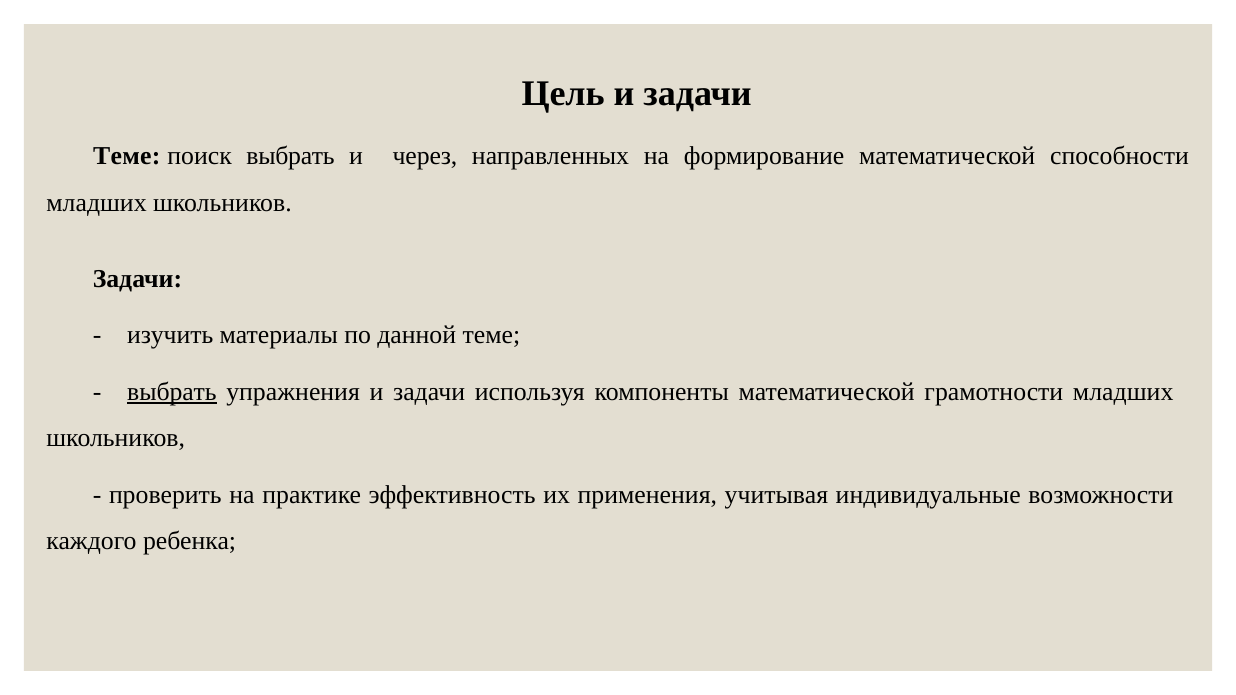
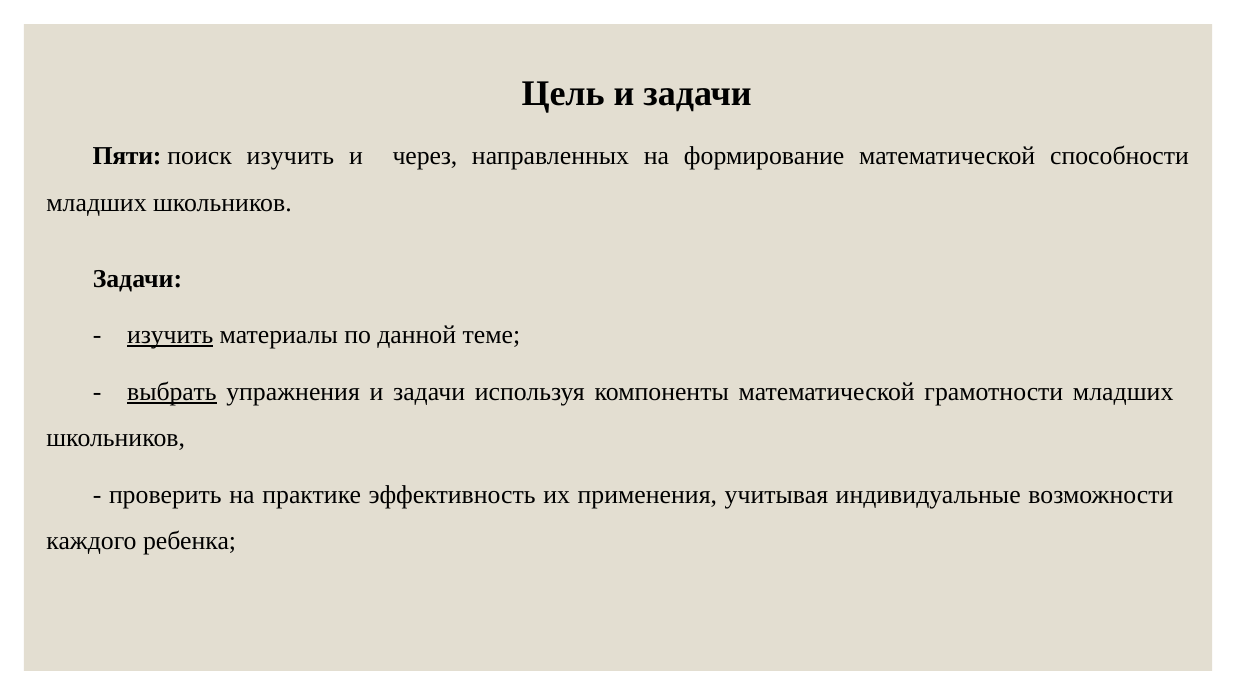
Теме: Теме -> Пяти (127, 156)
поиск выбрать: выбрать -> изучить (290, 156)
изучить underline: none -> present (170, 335)
